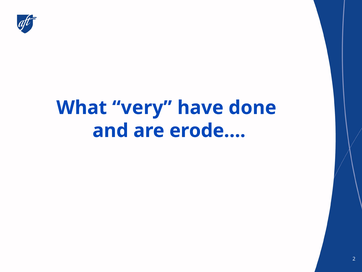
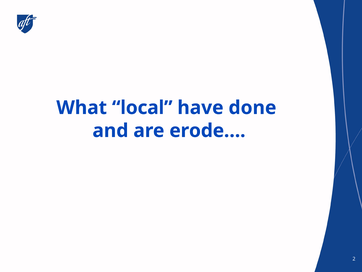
very: very -> local (142, 108)
